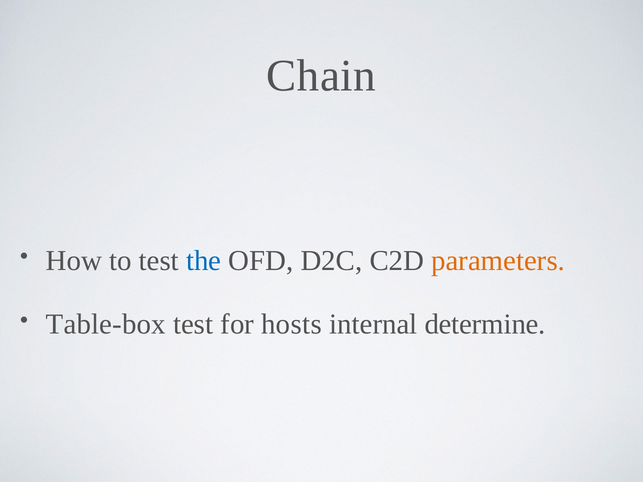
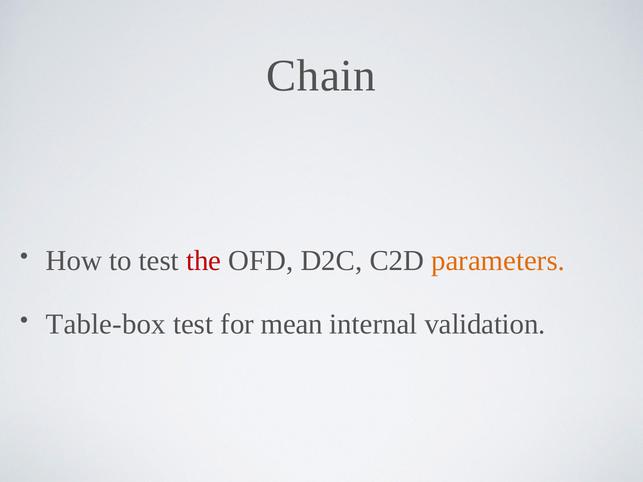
the colour: blue -> red (204, 261)
hosts: hosts -> mean (292, 325)
determine: determine -> validation (485, 325)
